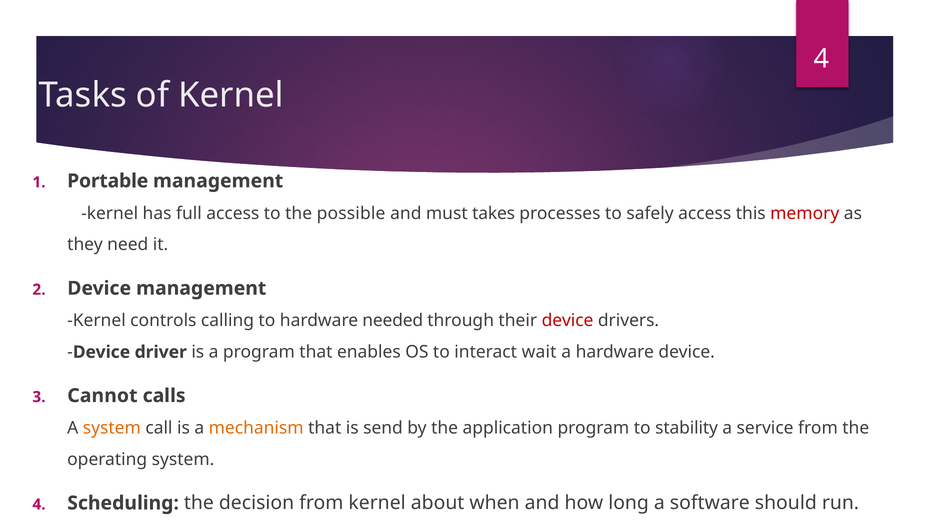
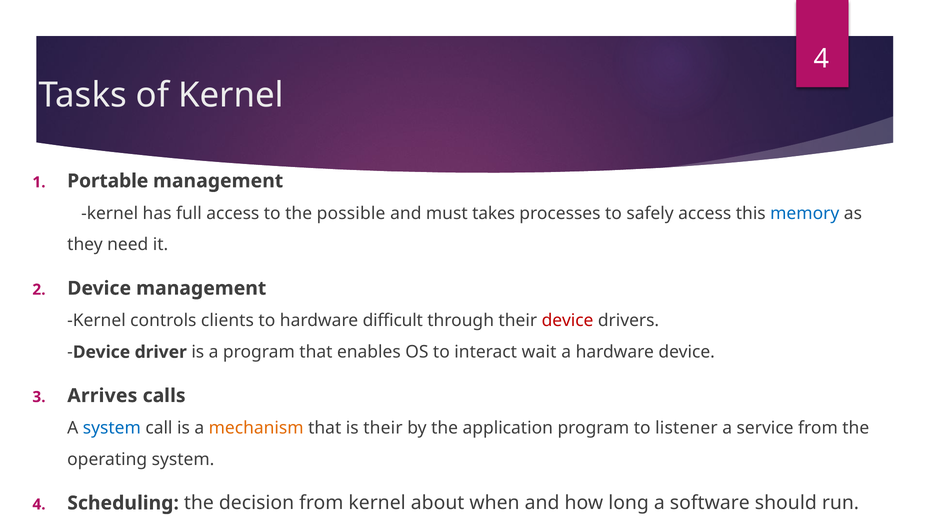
memory colour: red -> blue (805, 213)
calling: calling -> clients (227, 321)
needed: needed -> difficult (393, 321)
Cannot: Cannot -> Arrives (102, 396)
system colour: orange -> blue (112, 428)
is send: send -> their (383, 428)
stability: stability -> listener (686, 428)
